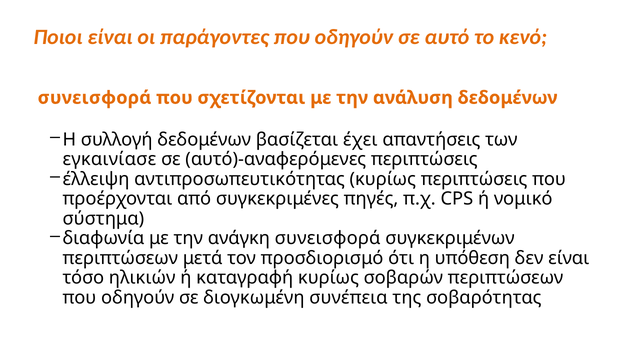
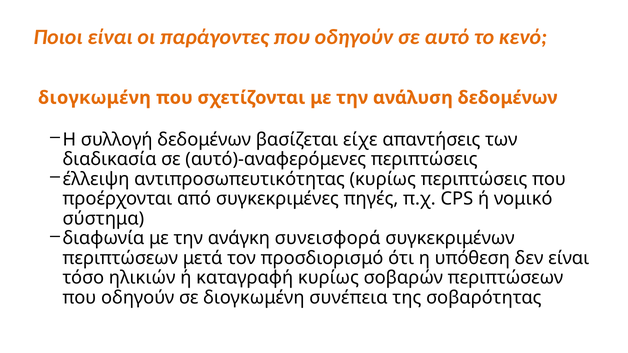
συνεισφορά: συνεισφορά -> διογκωμένη (94, 98)
έχει: έχει -> είχε (360, 140)
εγκαινίασε: εγκαινίασε -> διαδικασία (110, 159)
